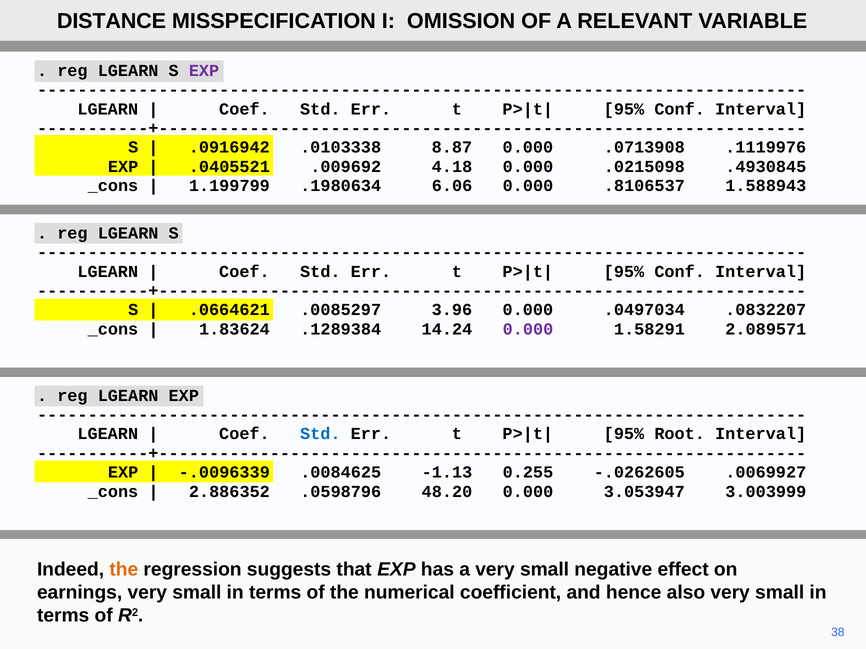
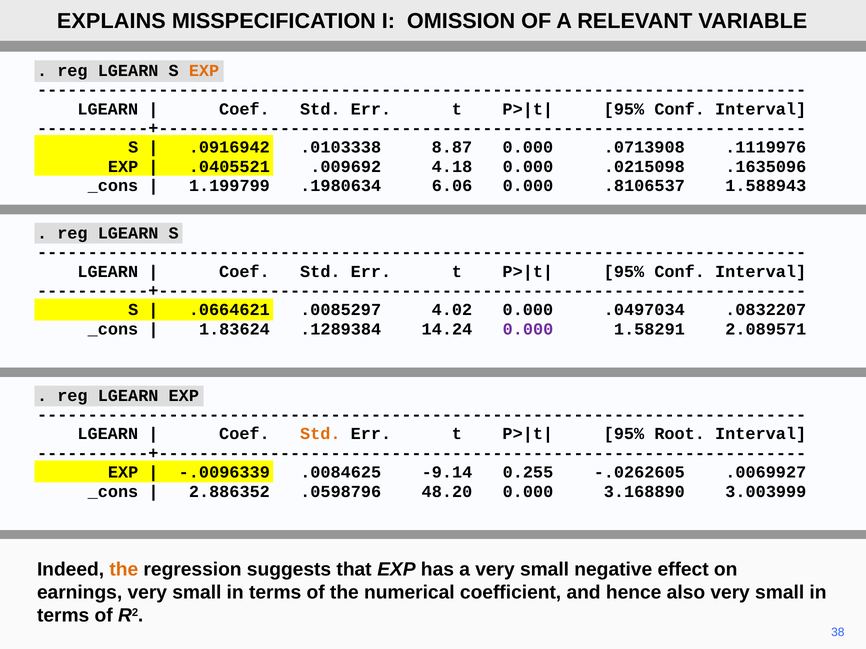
DISTANCE: DISTANCE -> EXPLAINS (111, 21)
EXP colour: purple -> orange (204, 71)
.4930845: .4930845 -> .1635096 (766, 167)
3.96: 3.96 -> 4.02 (452, 310)
Std colour: blue -> orange (320, 434)
-1.13: -1.13 -> -9.14 (447, 473)
3.053947: 3.053947 -> 3.168890 (644, 492)
